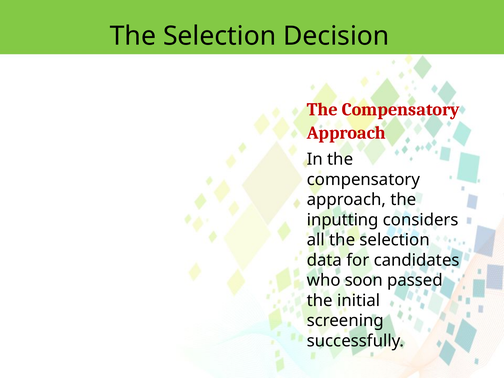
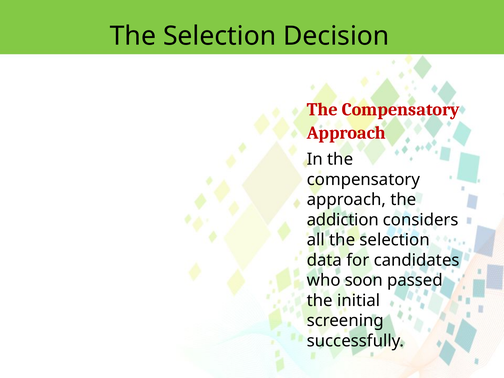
inputting: inputting -> addiction (343, 220)
